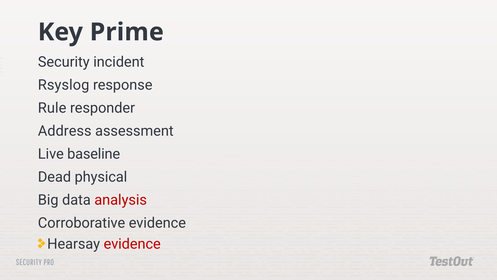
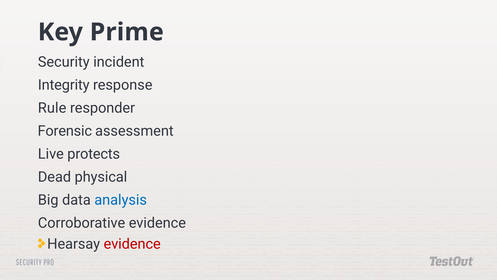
Rsyslog: Rsyslog -> Integrity (64, 85)
Address: Address -> Forensic (65, 131)
baseline: baseline -> protects (94, 154)
analysis colour: red -> blue (121, 200)
